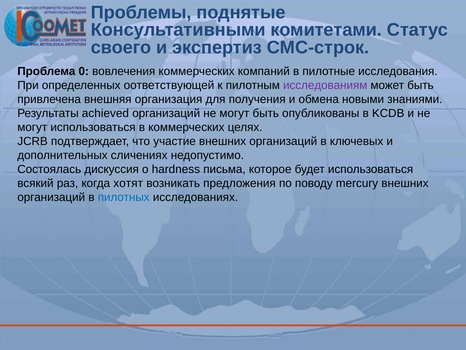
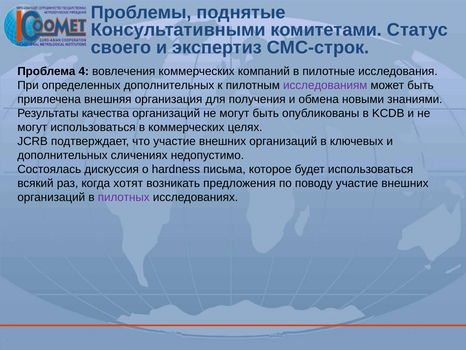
0: 0 -> 4 (84, 71)
определенных оответствующей: оответствующей -> дополнительных (169, 85)
achieved: achieved -> качества (105, 113)
поводу mercury: mercury -> участие (357, 183)
пилотных colour: blue -> purple (124, 197)
